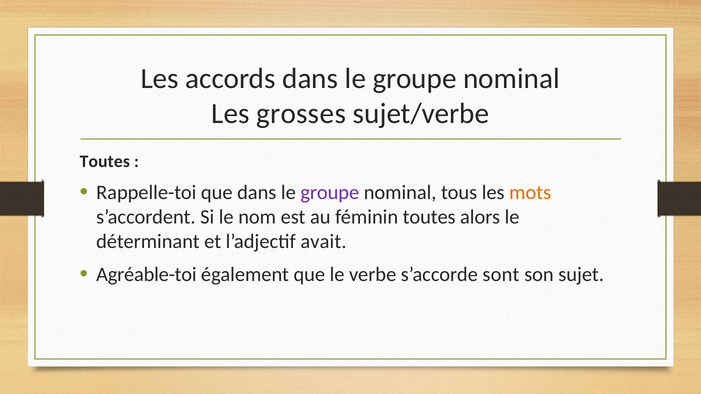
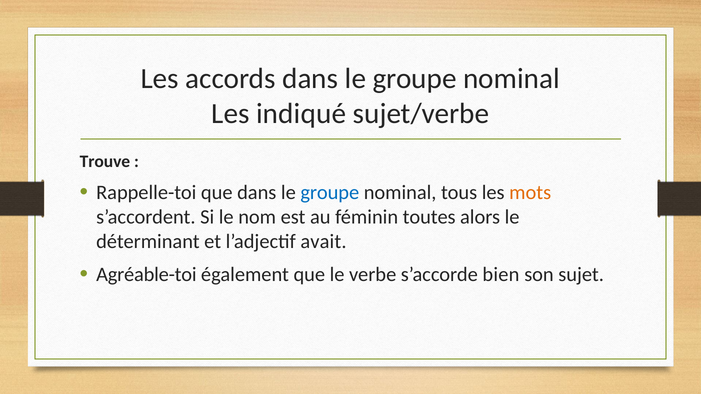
grosses: grosses -> indiqué (301, 114)
Toutes: Toutes -> Trouve (105, 161)
groupe colour: purple -> blue (330, 193)
sont: sont -> bien (501, 275)
